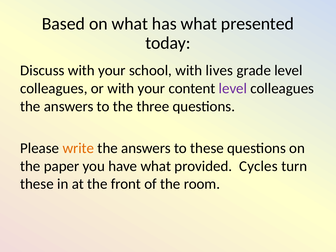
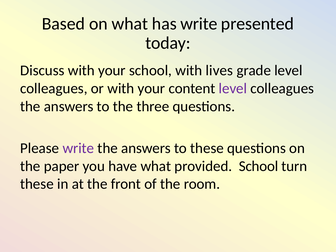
has what: what -> write (199, 24)
write colour: orange -> purple (78, 148)
provided Cycles: Cycles -> School (259, 166)
